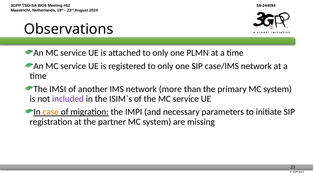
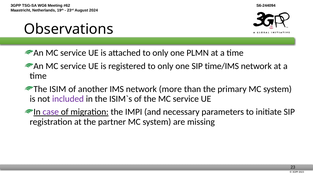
case/IMS: case/IMS -> time/IMS (222, 66)
IMSI: IMSI -> ISIM (58, 89)
case colour: orange -> purple (51, 112)
